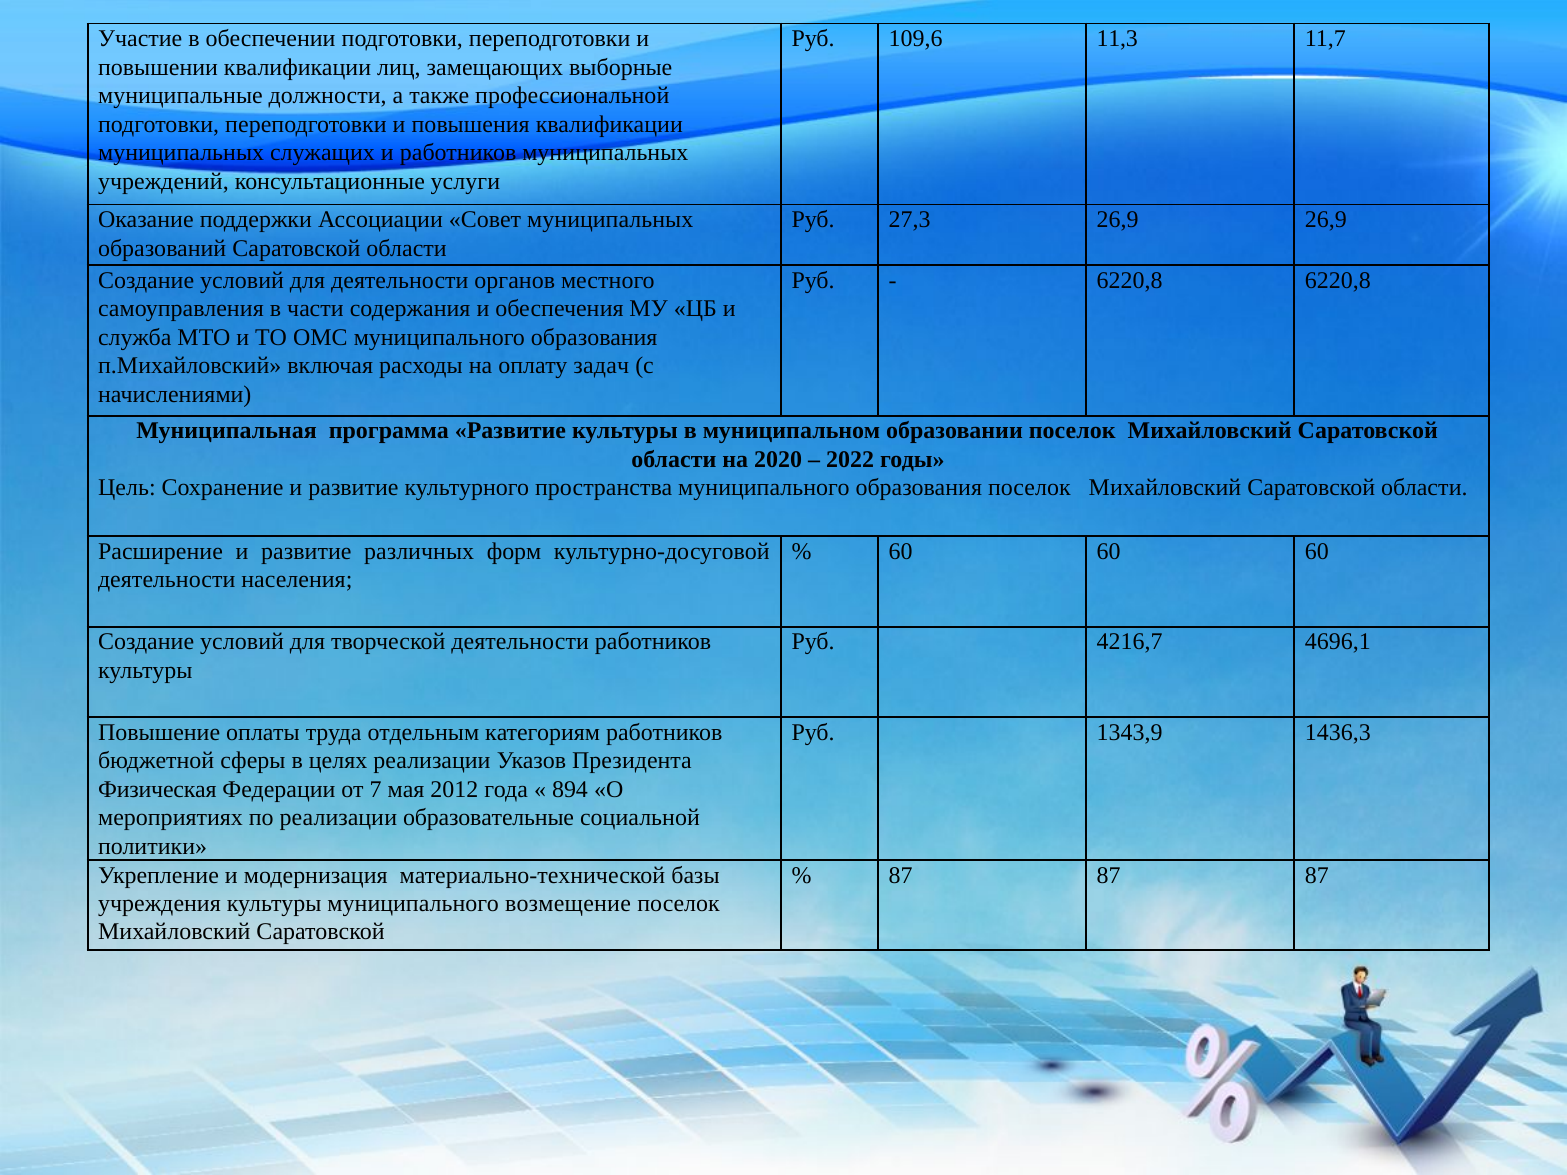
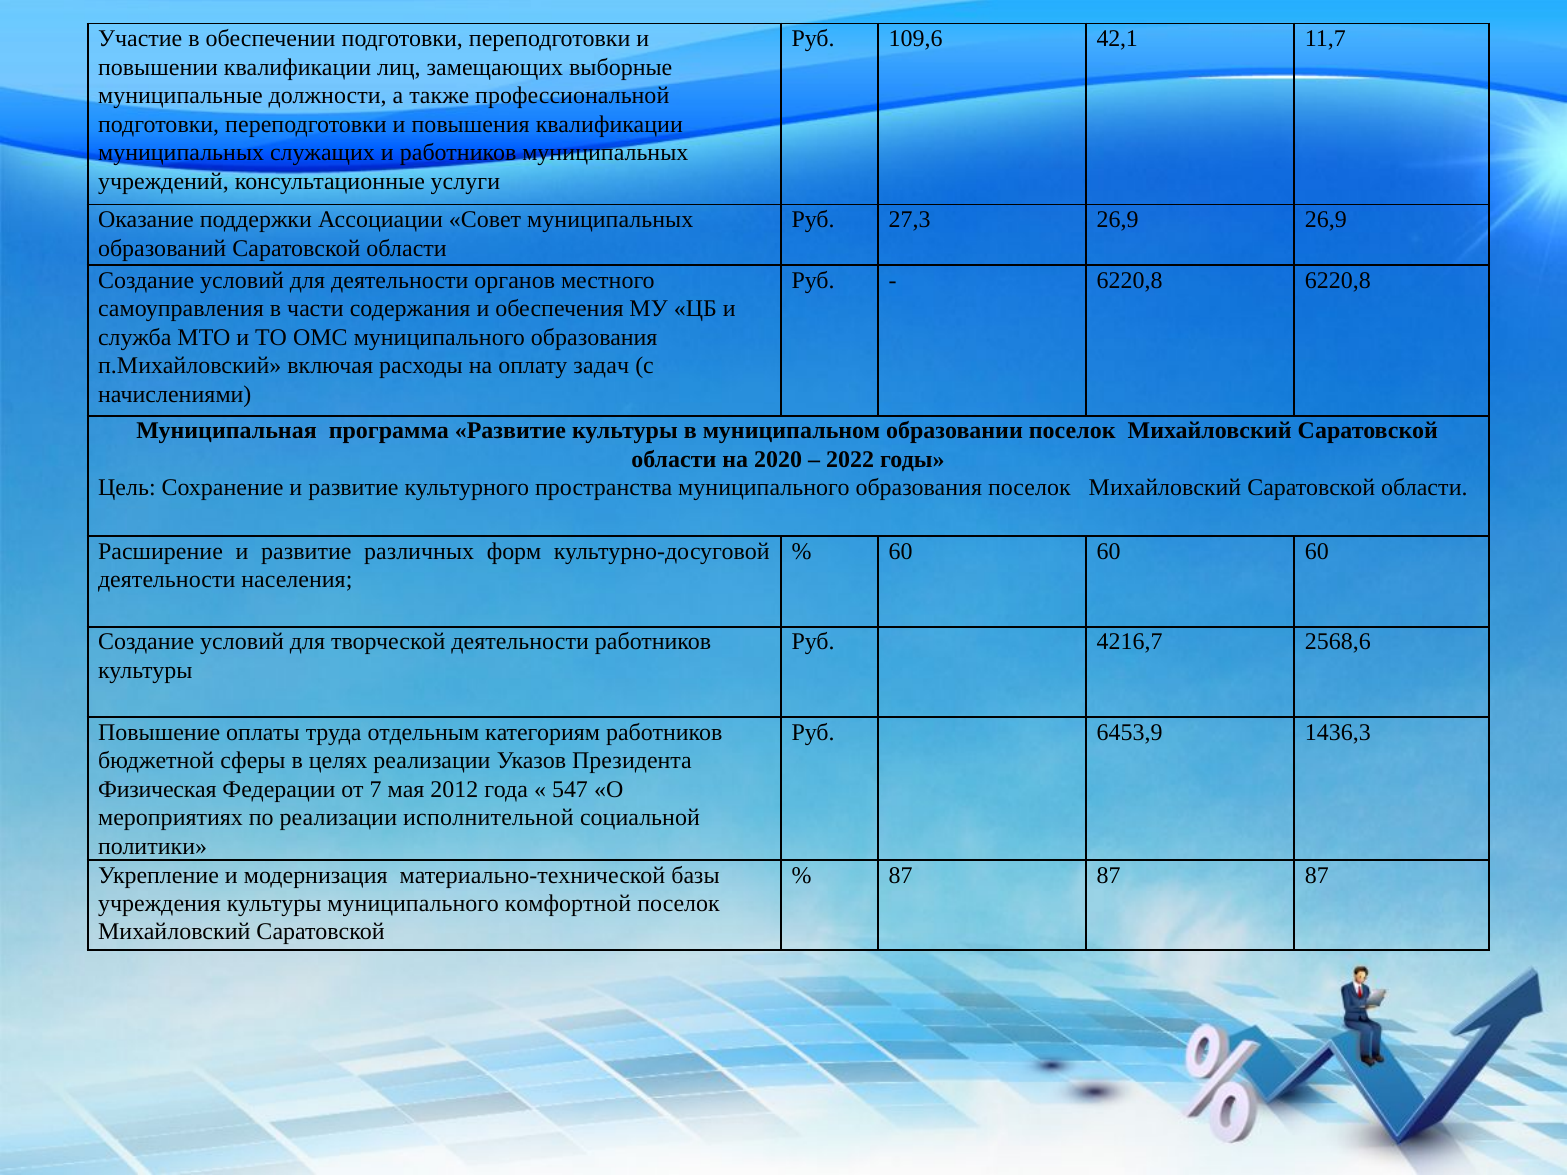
11,3: 11,3 -> 42,1 (1117, 39)
4696,1: 4696,1 -> 2568,6 (1338, 642)
1343,9: 1343,9 -> 6453,9 (1130, 733)
894: 894 -> 547 (570, 790)
образовательные: образовательные -> исполнительной (488, 818)
возмещение: возмещение -> комфортной (568, 904)
